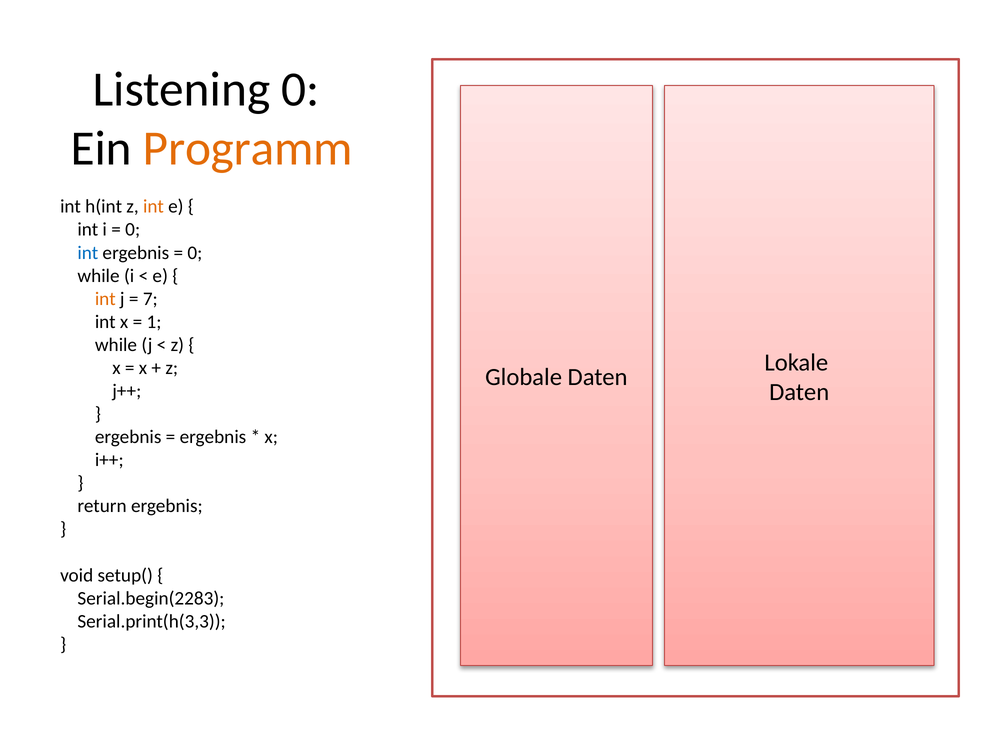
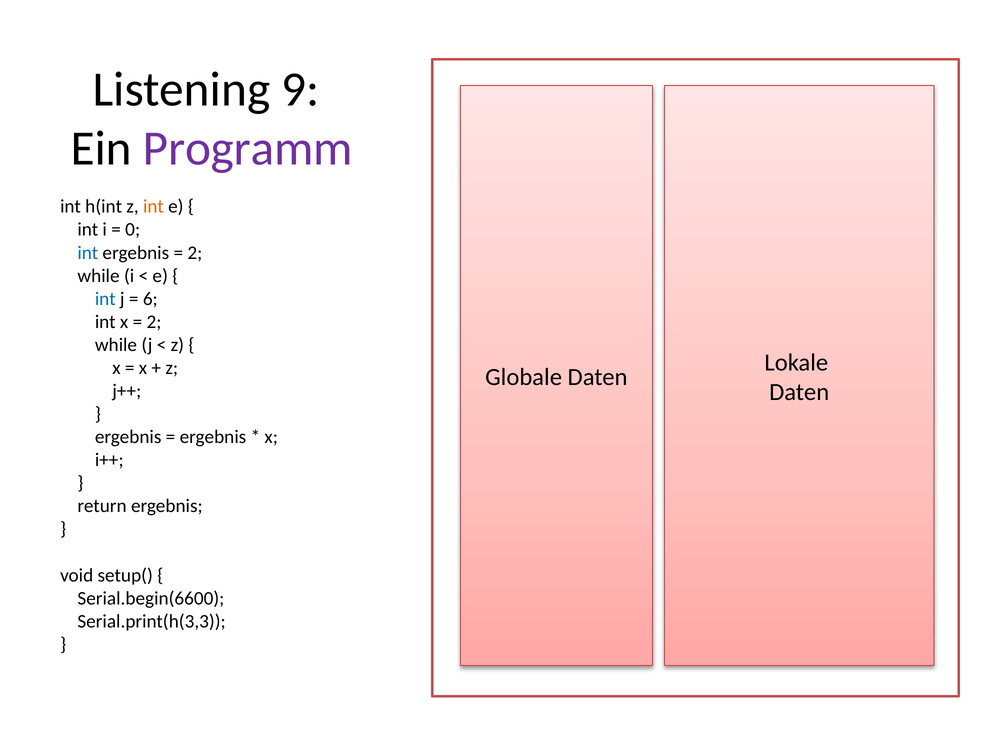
Listening 0: 0 -> 9 (300, 89)
Programm colour: orange -> purple (248, 149)
0: 0 -> 2 (195, 253)
int colour: orange -> blue (105, 299)
7: 7 -> 6 (150, 299)
1: 1 -> 2 (154, 322)
Serial.begin(2283: Serial.begin(2283 -> Serial.begin(6600 (151, 598)
